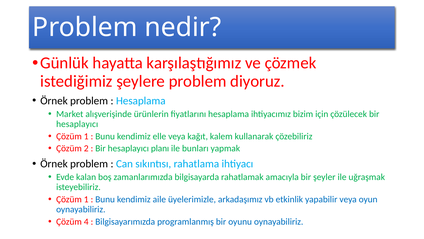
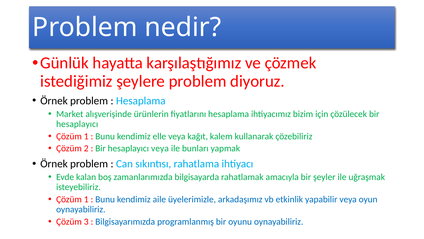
hesaplayıcı planı: planı -> veya (160, 148)
4: 4 -> 3 (86, 221)
